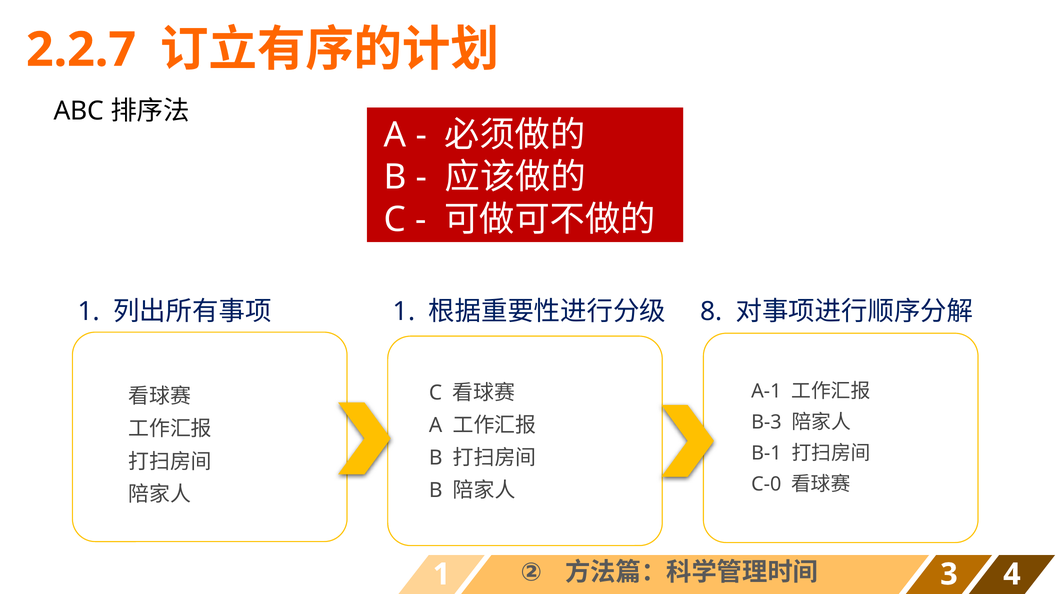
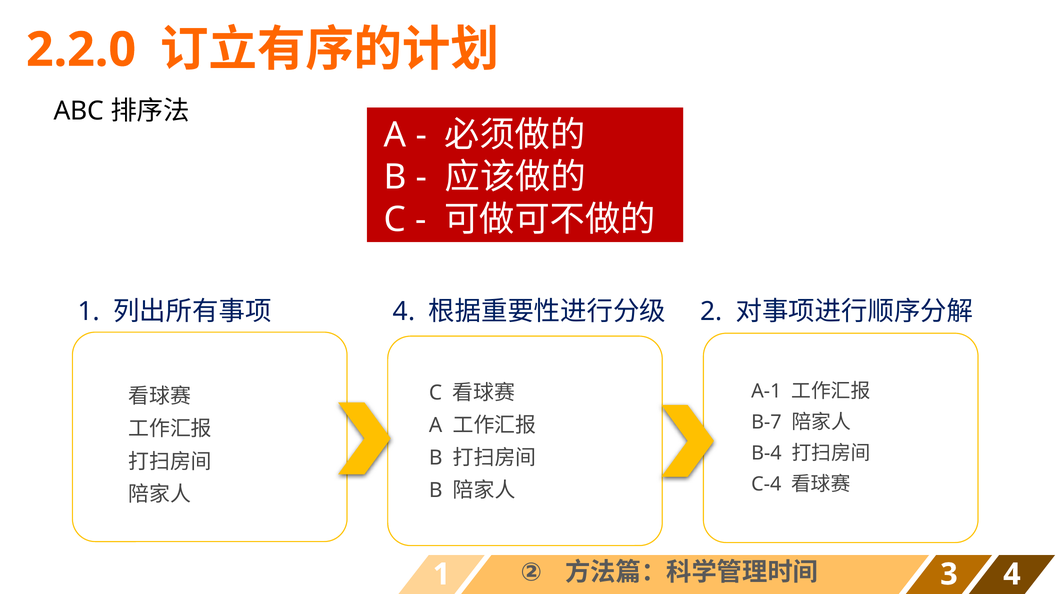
2.2.7: 2.2.7 -> 2.2.0 (81, 50)
1: 1 -> 4 (404, 311)
8: 8 -> 2 (711, 312)
B-3: B-3 -> B-7 (766, 422)
B-1: B-1 -> B-4 (766, 453)
C-0: C-0 -> C-4 (766, 484)
